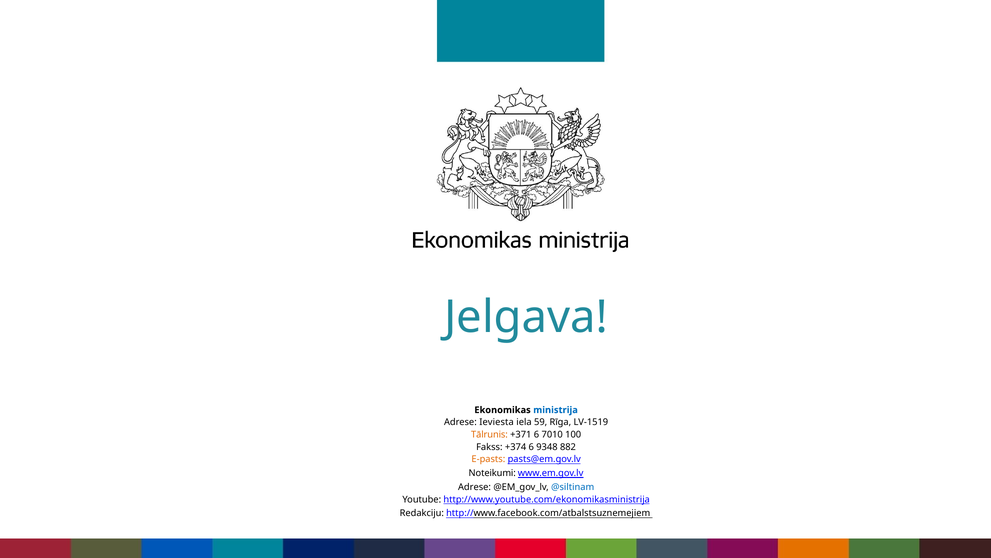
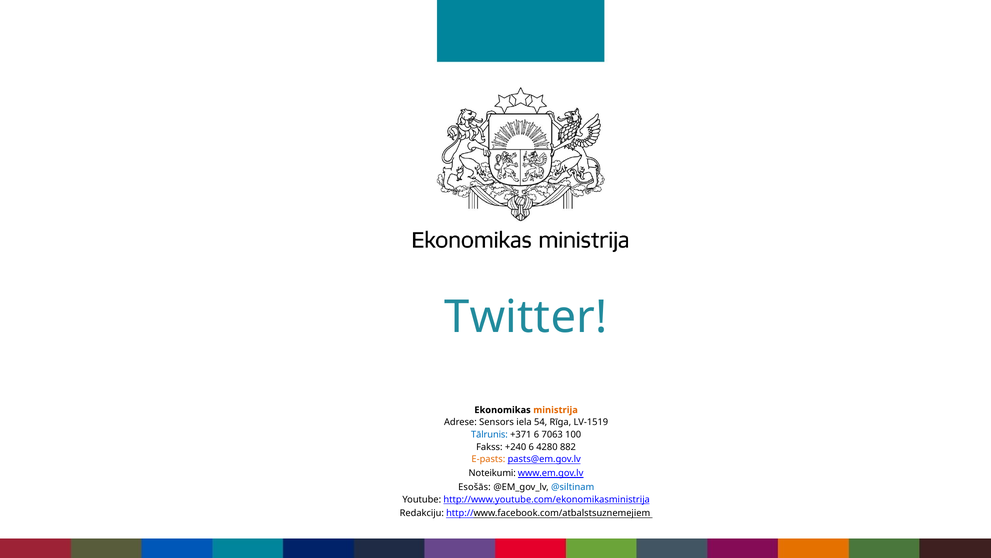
Jelgava: Jelgava -> Twitter (526, 317)
ministrija colour: blue -> orange (556, 410)
Ieviesta: Ieviesta -> Sensors (497, 422)
59: 59 -> 54 (541, 422)
Tālrunis colour: orange -> blue (489, 434)
7010: 7010 -> 7063 (552, 434)
+374: +374 -> +240 (516, 446)
9348: 9348 -> 4280 (547, 446)
Adrese: Adrese -> Esošās (474, 487)
